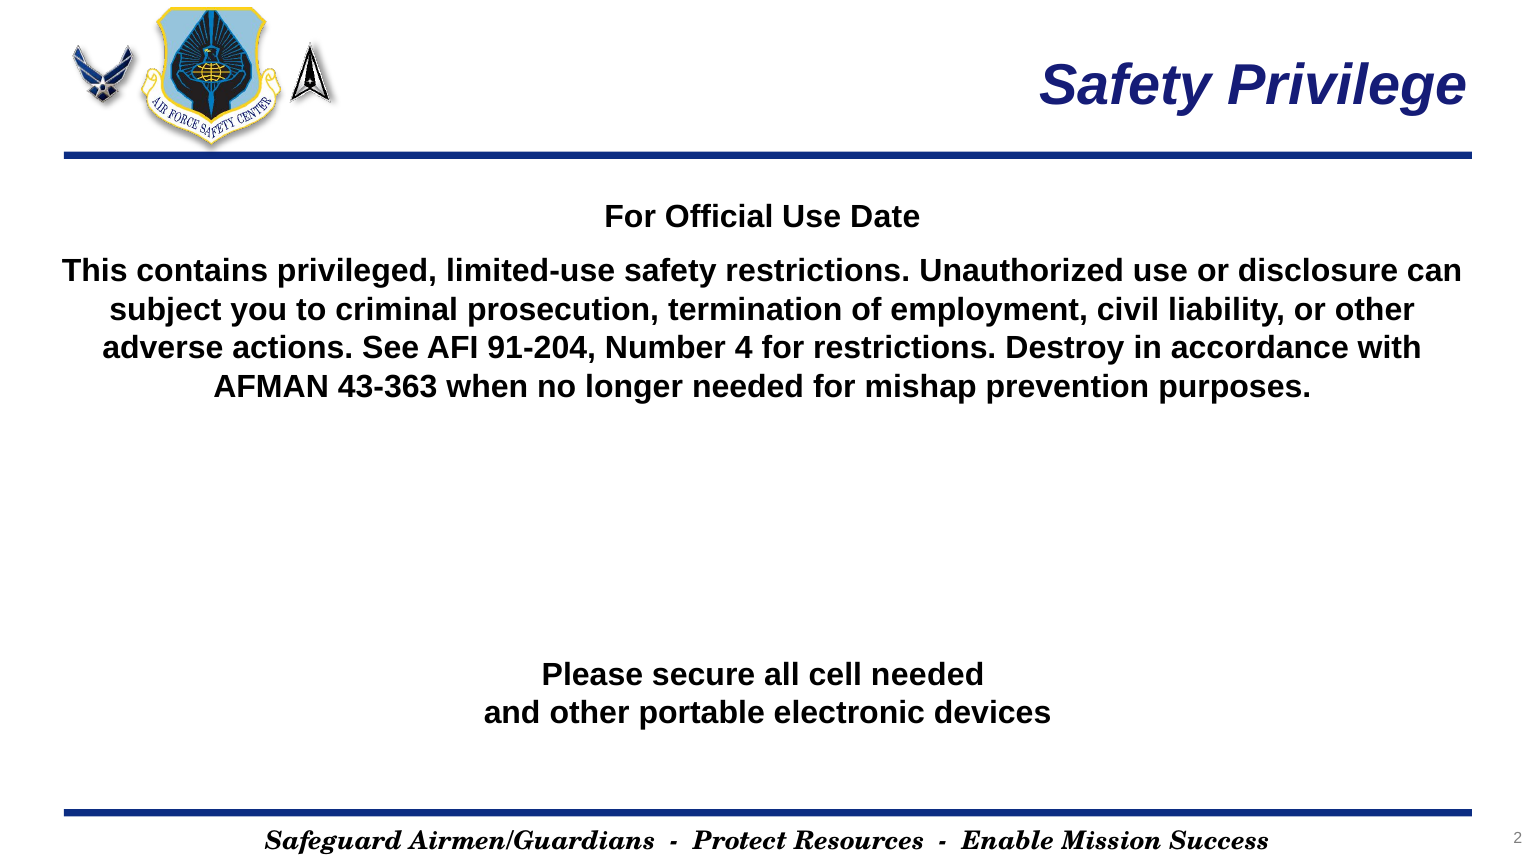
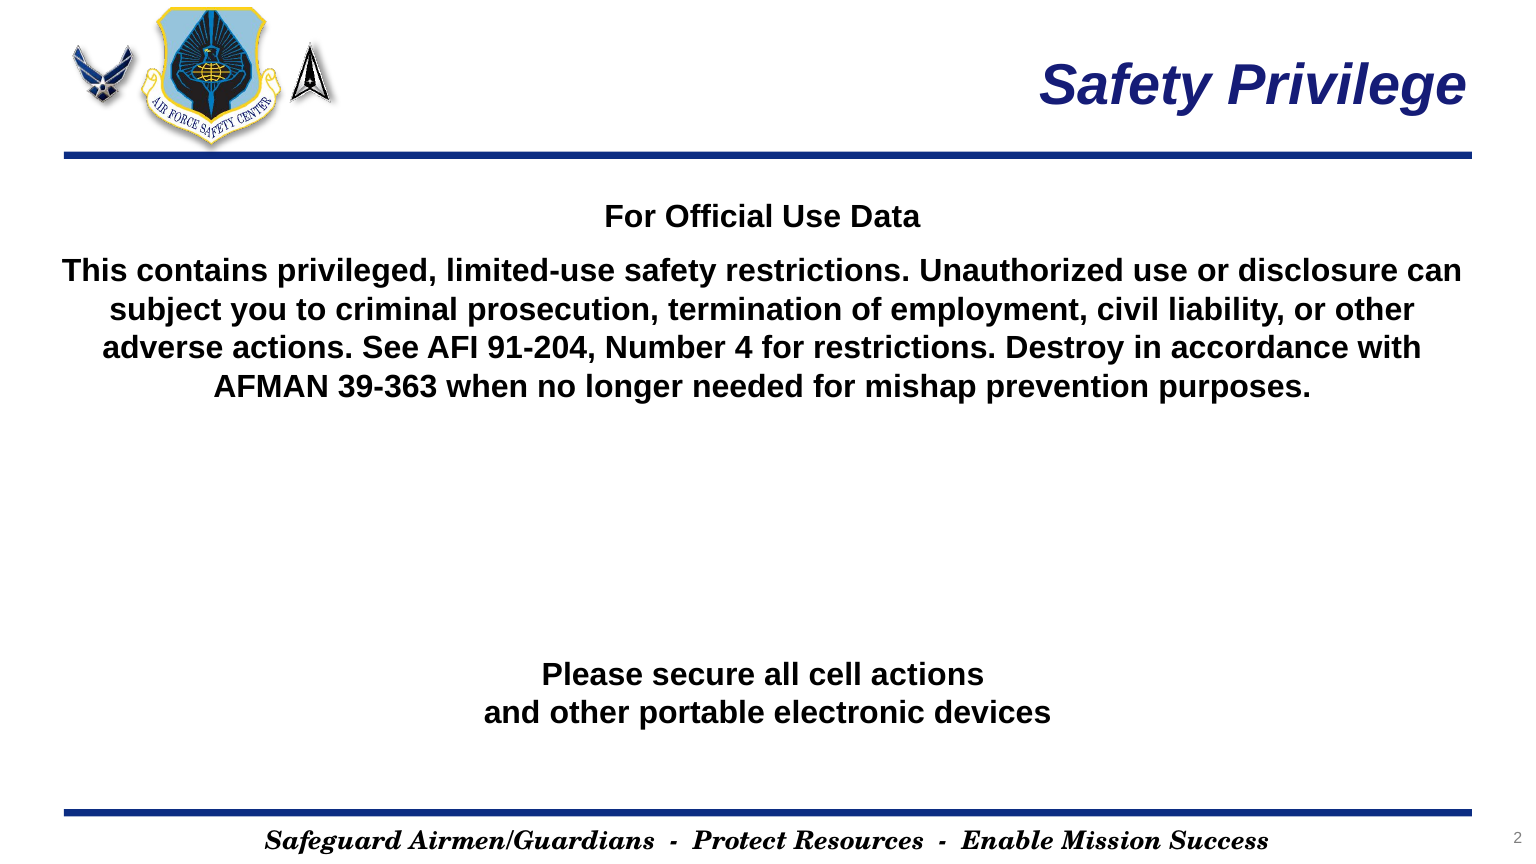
Date: Date -> Data (885, 217)
43-363: 43-363 -> 39-363 (388, 386)
cell needed: needed -> actions (928, 675)
